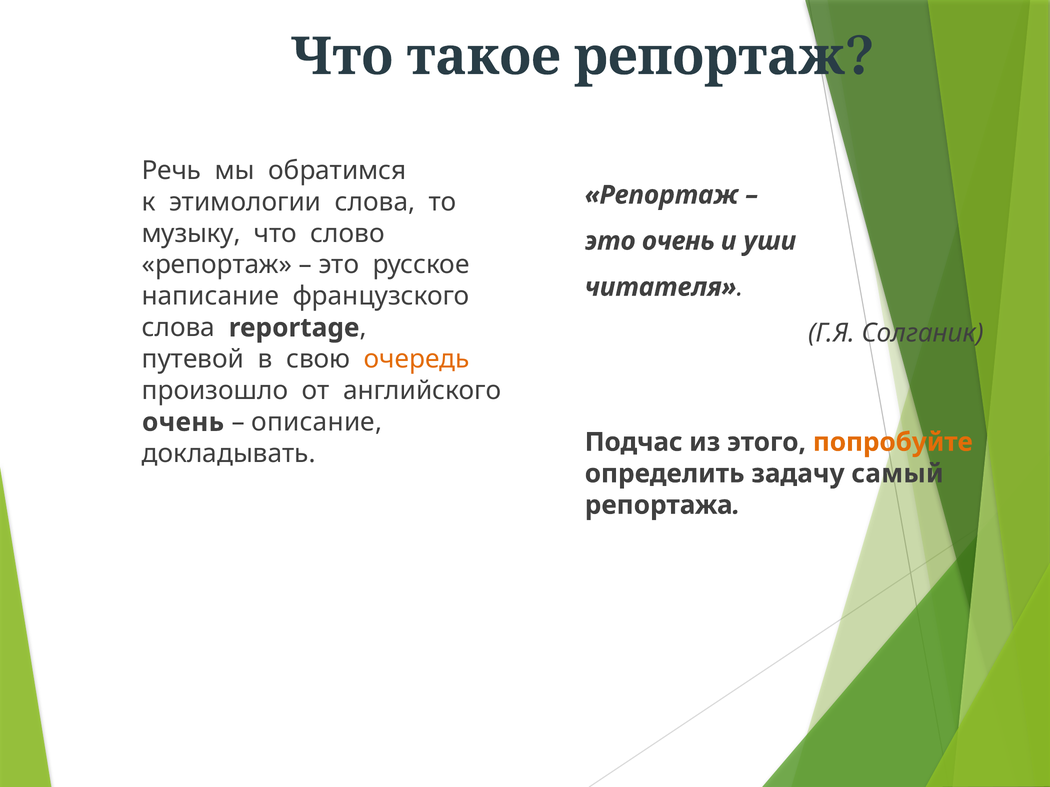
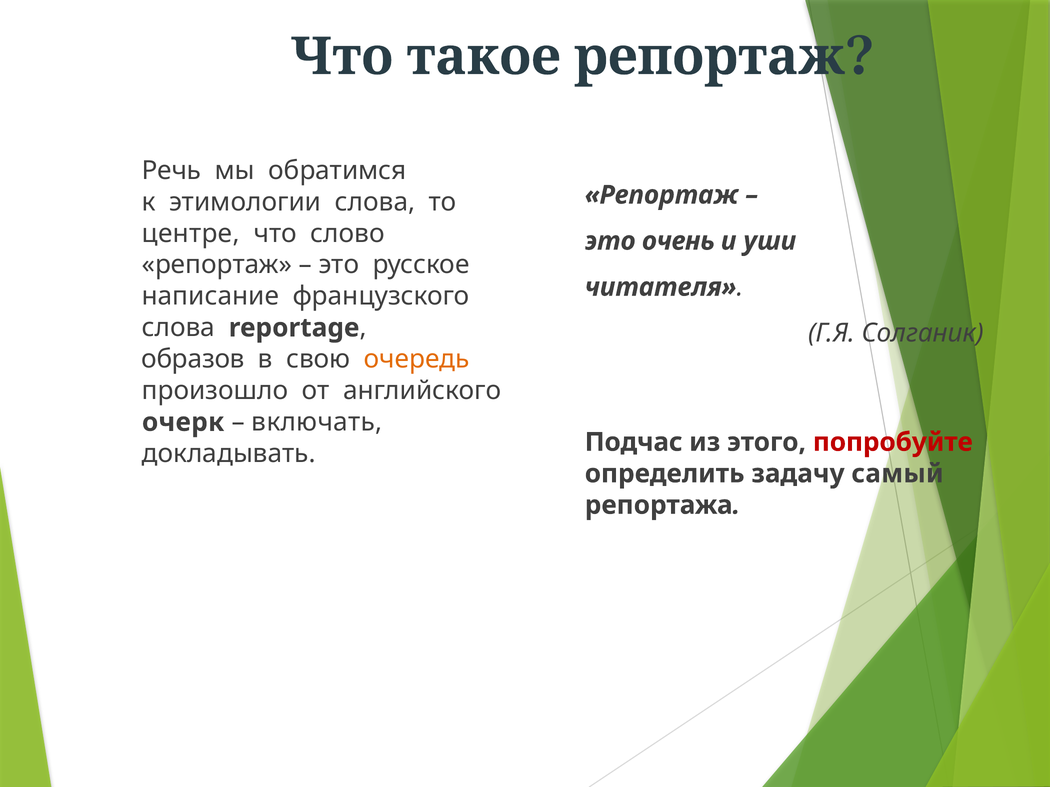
музыку: музыку -> центре (191, 233)
путевой: путевой -> образов (193, 359)
очень: очень -> очерк (183, 422)
описание: описание -> включать (317, 422)
попробуйте colour: orange -> red (893, 442)
